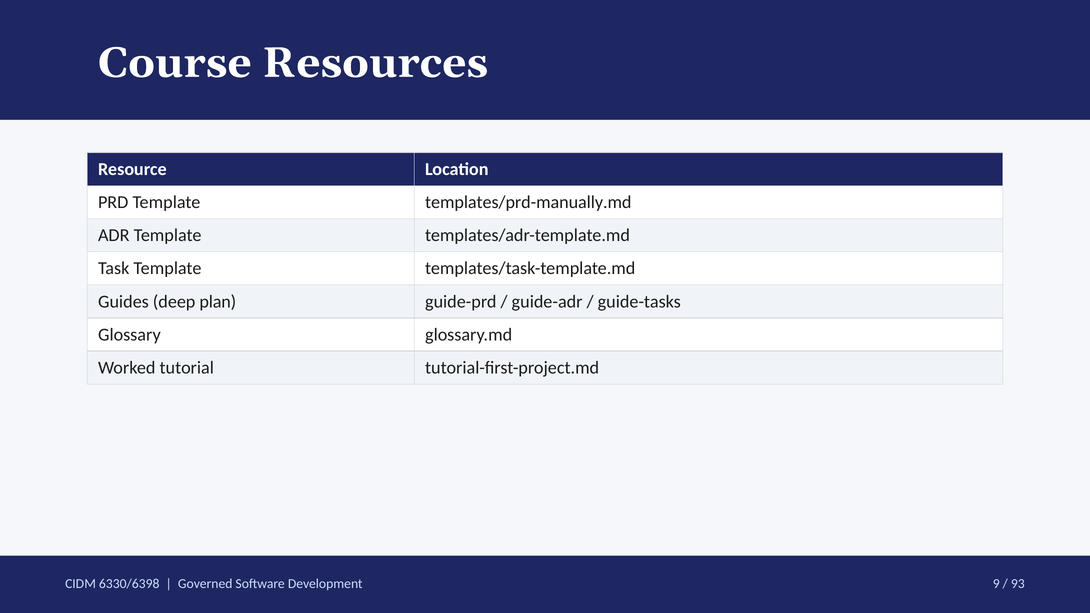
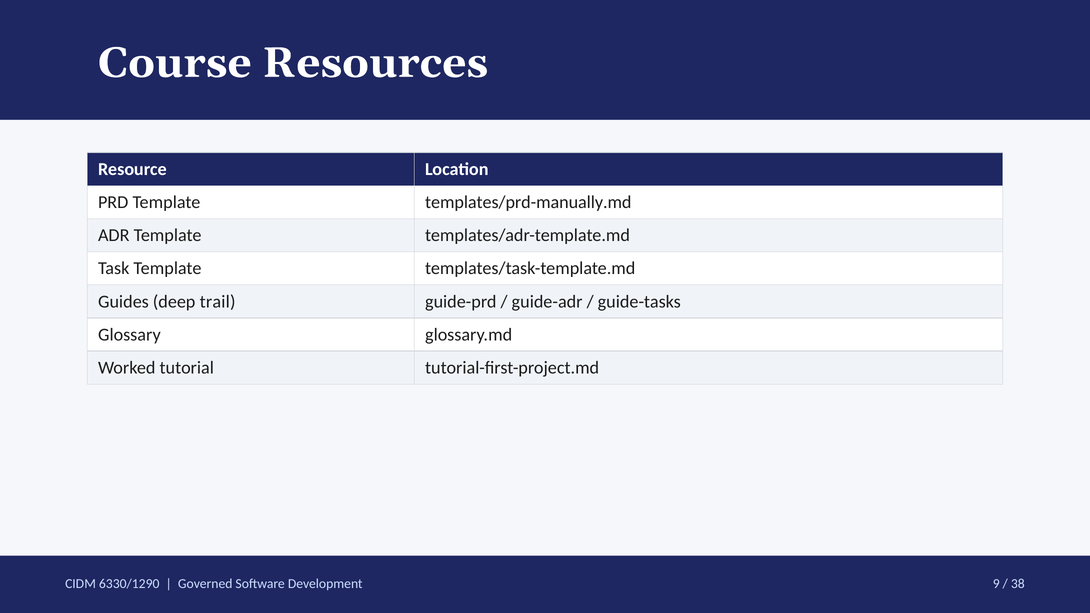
plan: plan -> trail (218, 302)
6330/6398: 6330/6398 -> 6330/1290 (129, 584)
93: 93 -> 38 (1018, 584)
